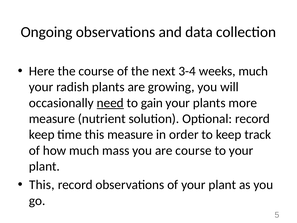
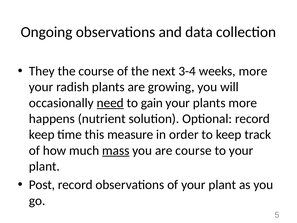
Here: Here -> They (42, 71)
weeks much: much -> more (253, 71)
measure: measure -> happens (52, 119)
mass underline: none -> present (116, 150)
This: This -> Post (42, 185)
